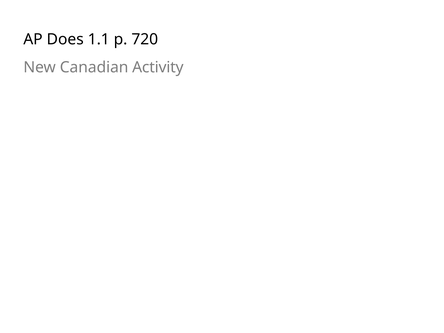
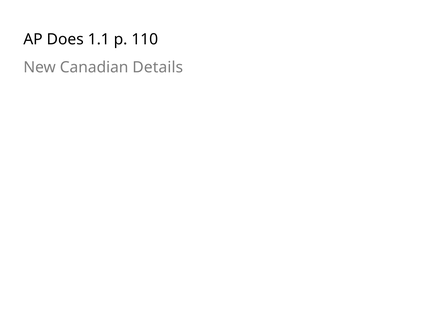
720: 720 -> 110 (145, 39)
Activity: Activity -> Details (158, 67)
